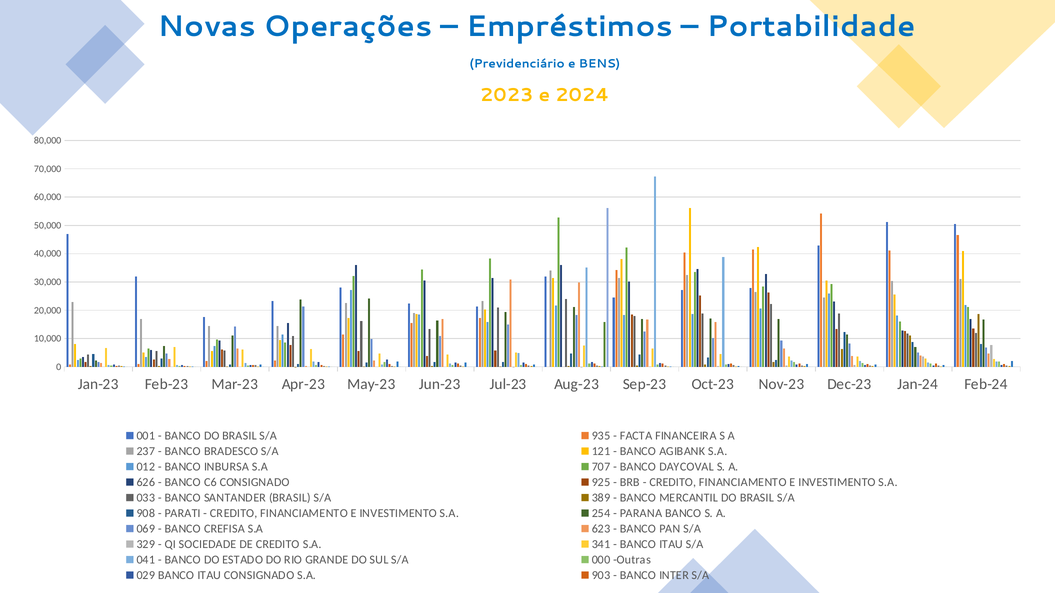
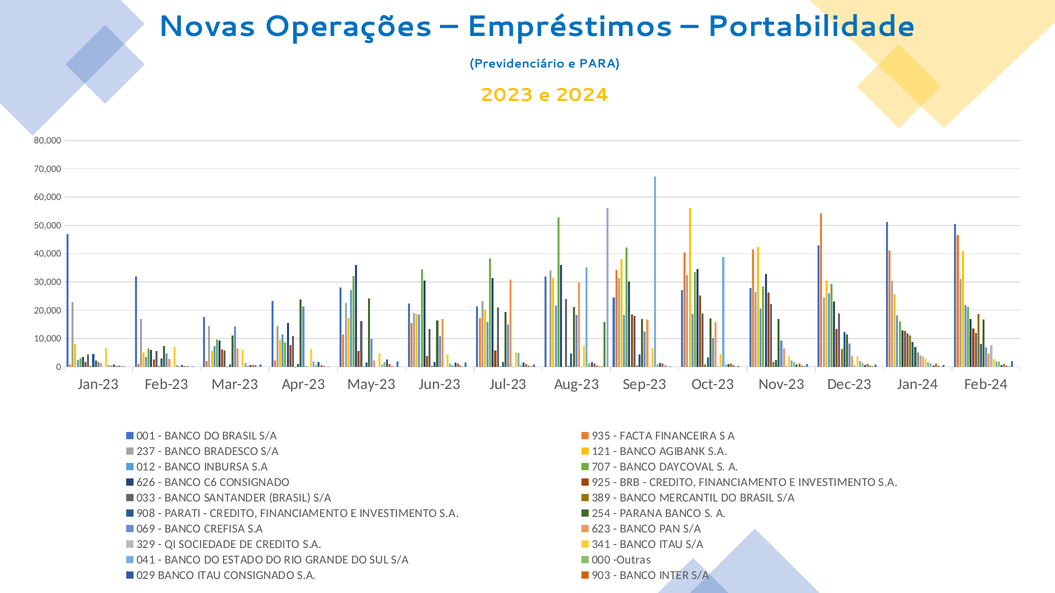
BENS: BENS -> PARA (599, 64)
